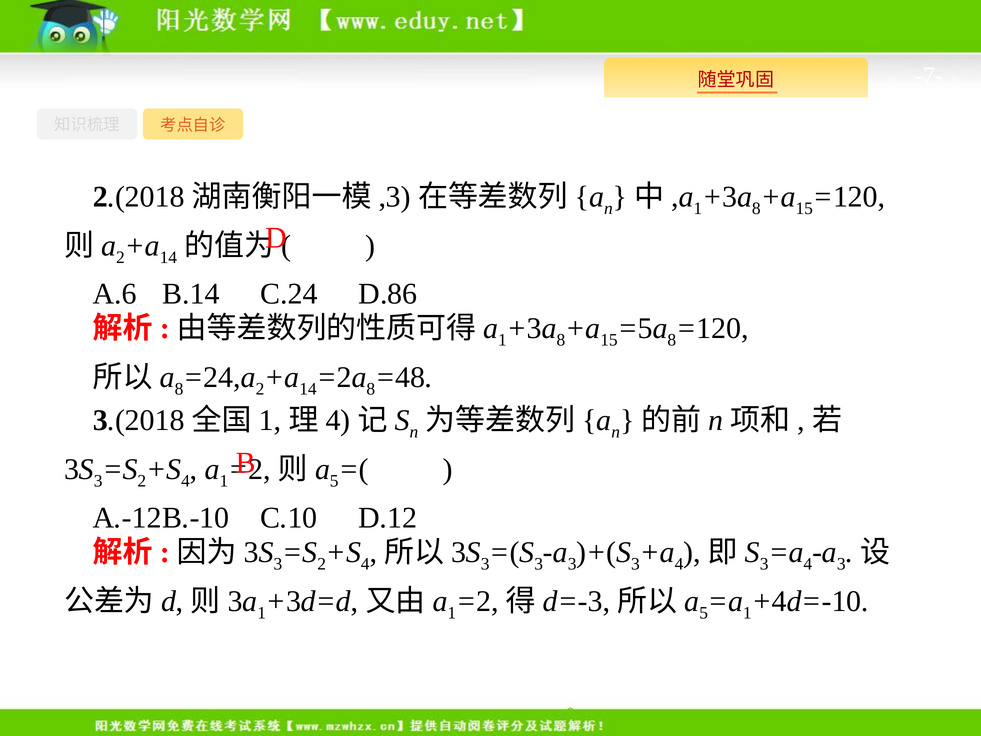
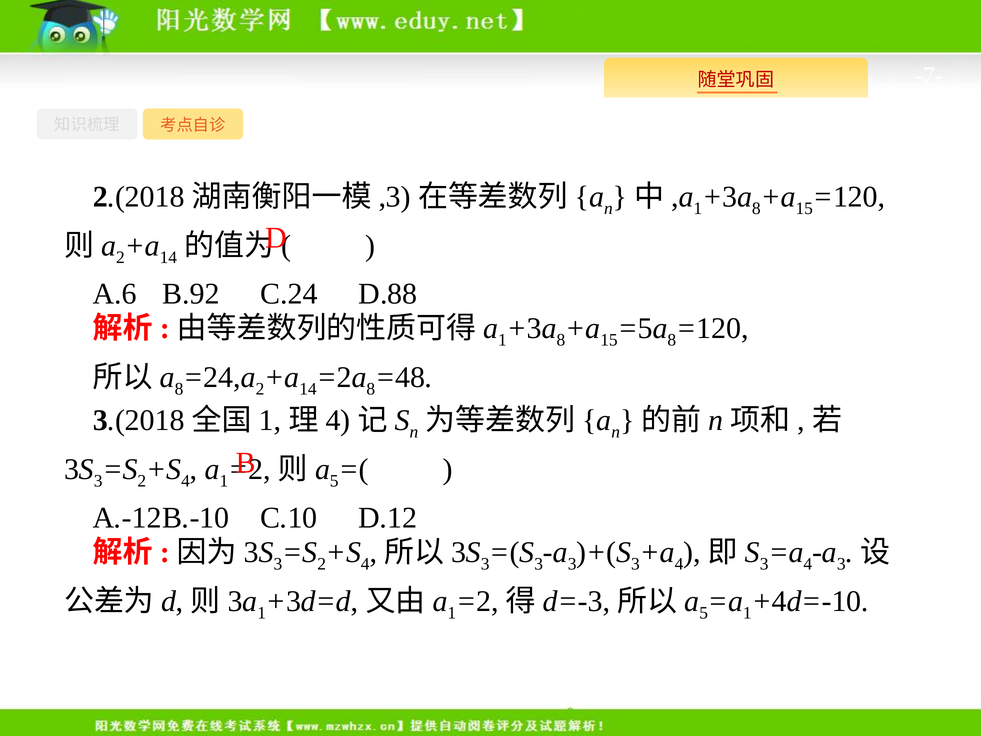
B.14: B.14 -> B.92 (191, 294)
D.86: D.86 -> D.88 (388, 294)
